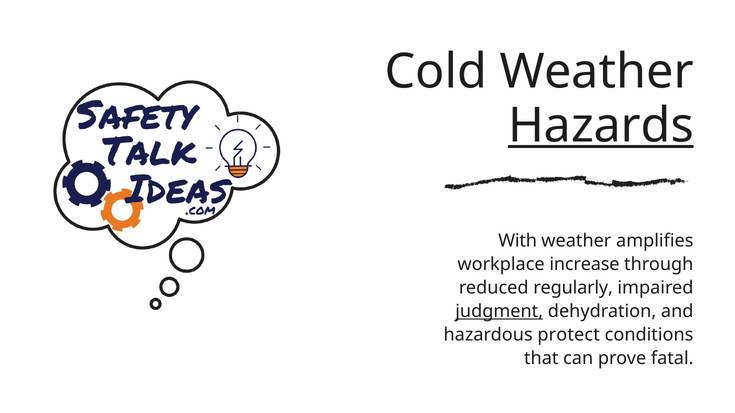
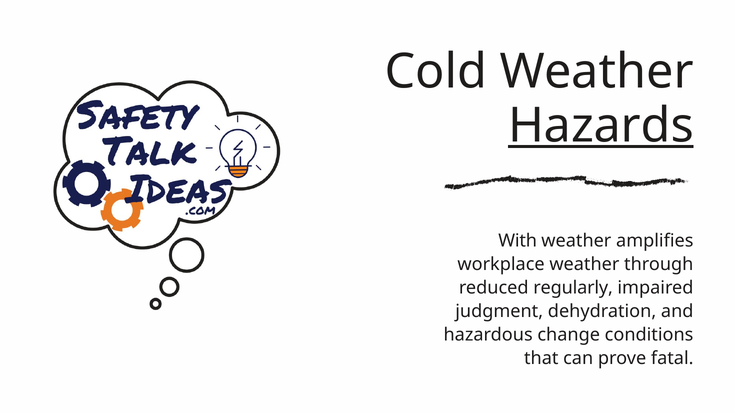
workplace increase: increase -> weather (584, 264)
judgment underline: present -> none (499, 312)
protect: protect -> change (569, 335)
